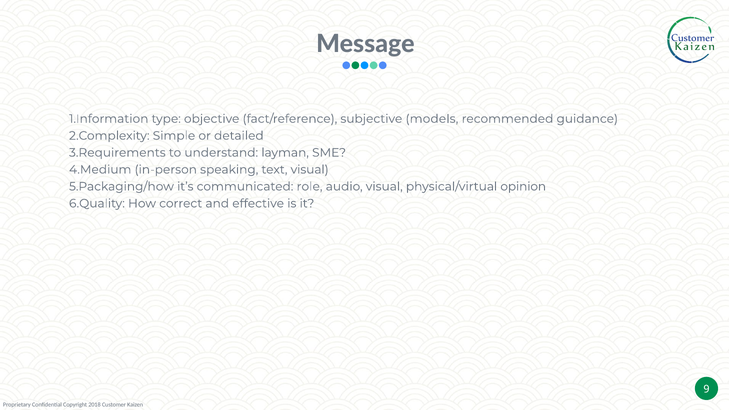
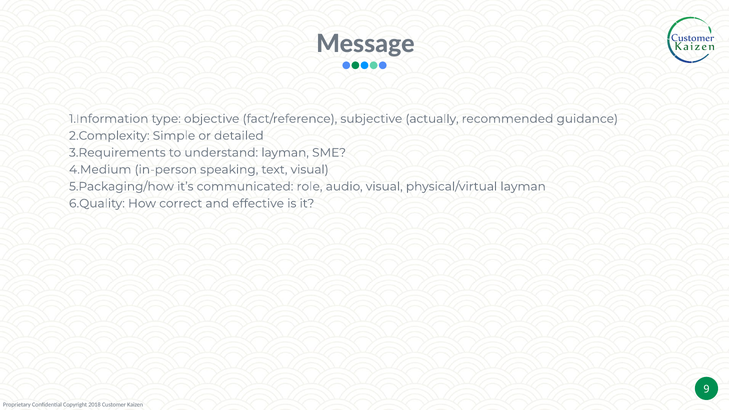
models: models -> actually (432, 119)
physical/virtual opinion: opinion -> layman (523, 187)
